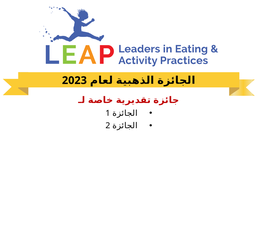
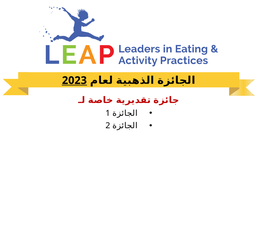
2023 underline: none -> present (74, 80)
